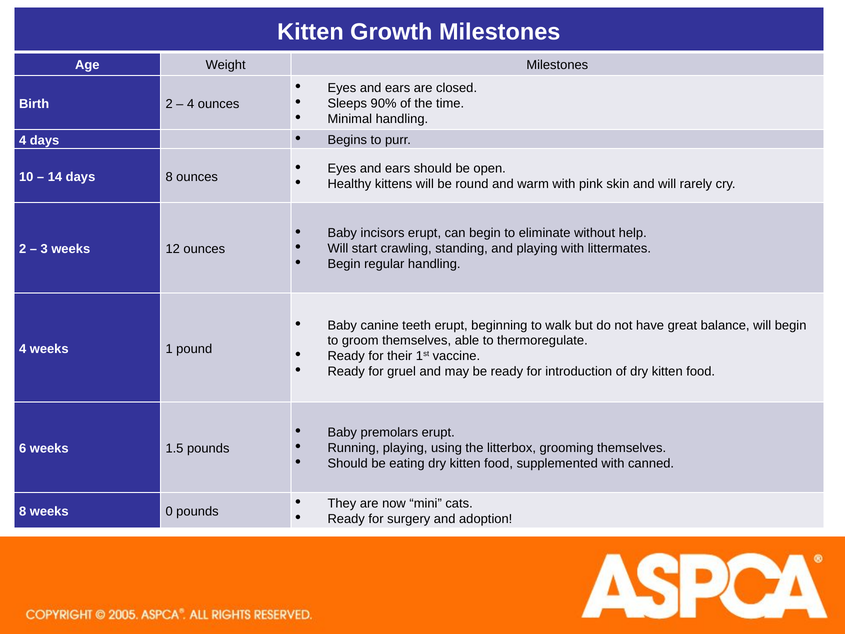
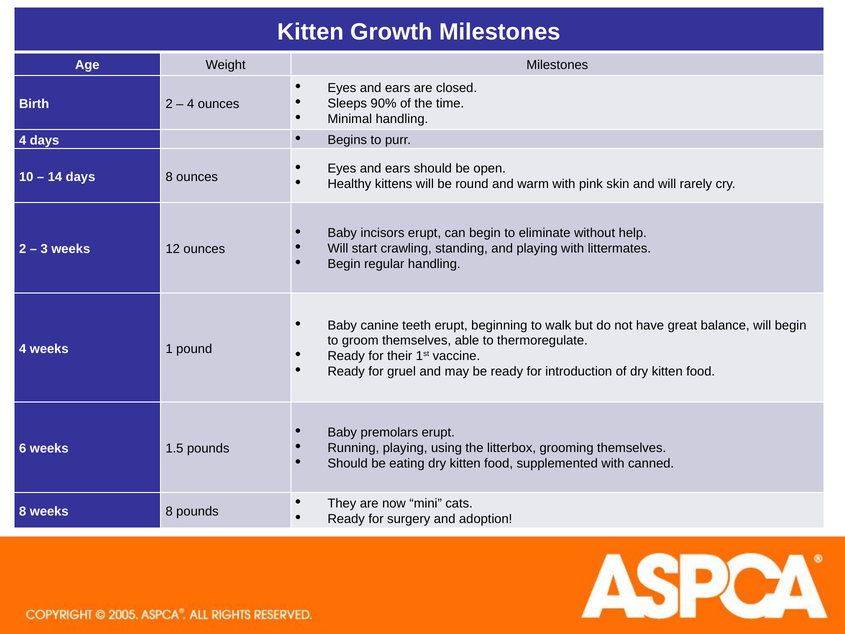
weeks 0: 0 -> 8 (169, 511)
